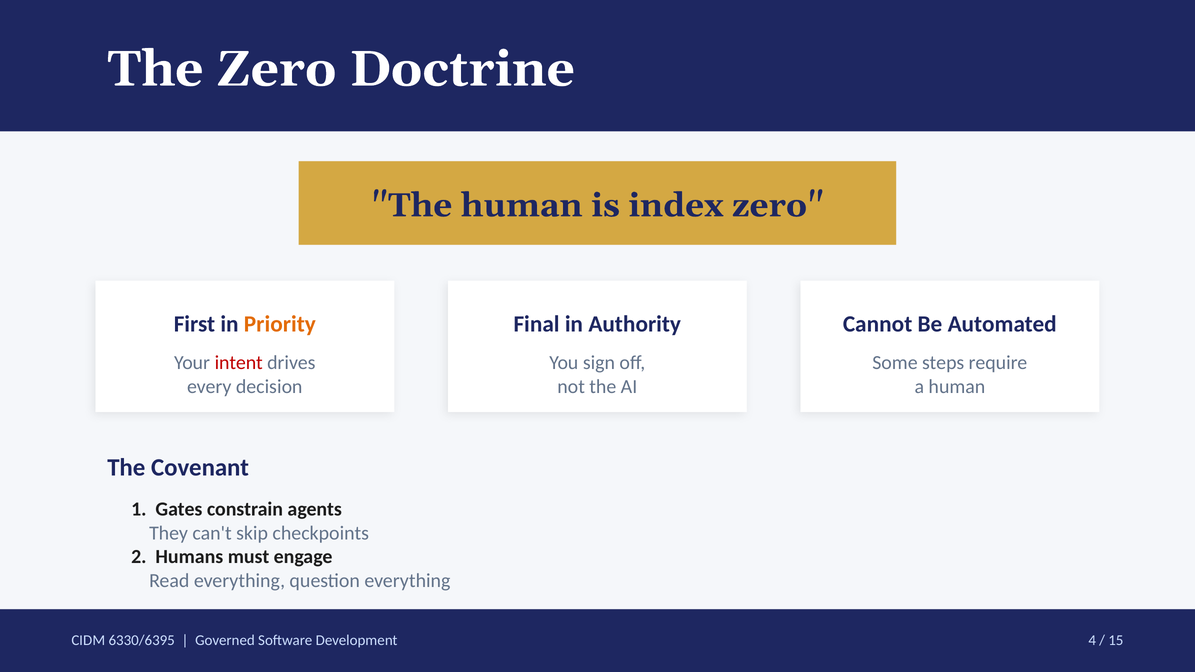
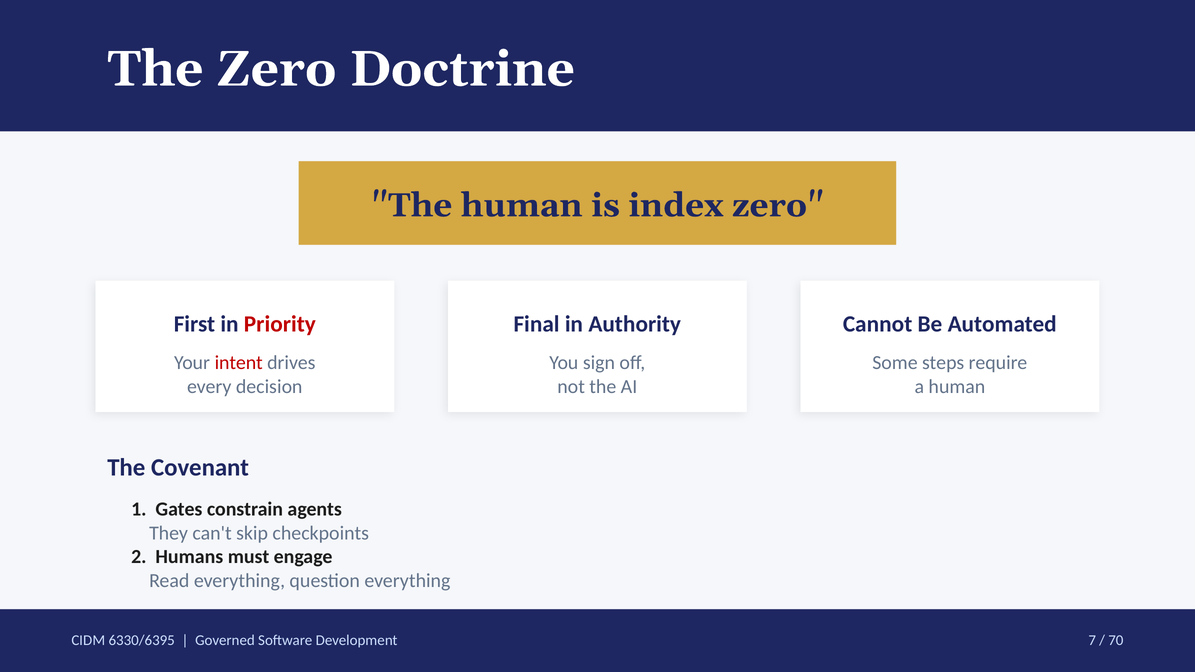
Priority colour: orange -> red (280, 324)
4: 4 -> 7 (1092, 640)
15: 15 -> 70 (1116, 640)
